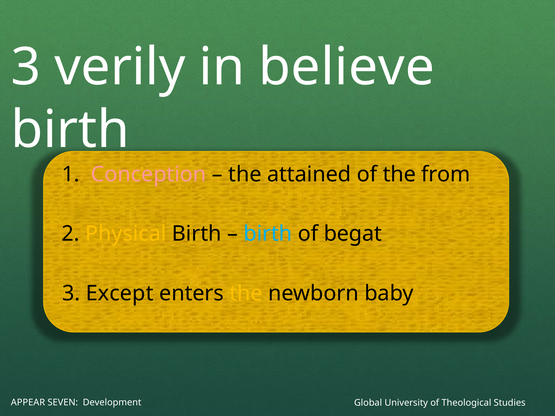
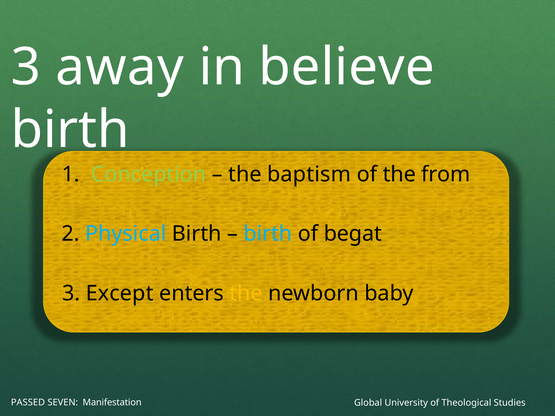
verily: verily -> away (120, 67)
Conception colour: pink -> light green (149, 175)
attained: attained -> baptism (309, 175)
Physical colour: yellow -> light blue (126, 234)
APPEAR: APPEAR -> PASSED (28, 403)
Development: Development -> Manifestation (112, 403)
